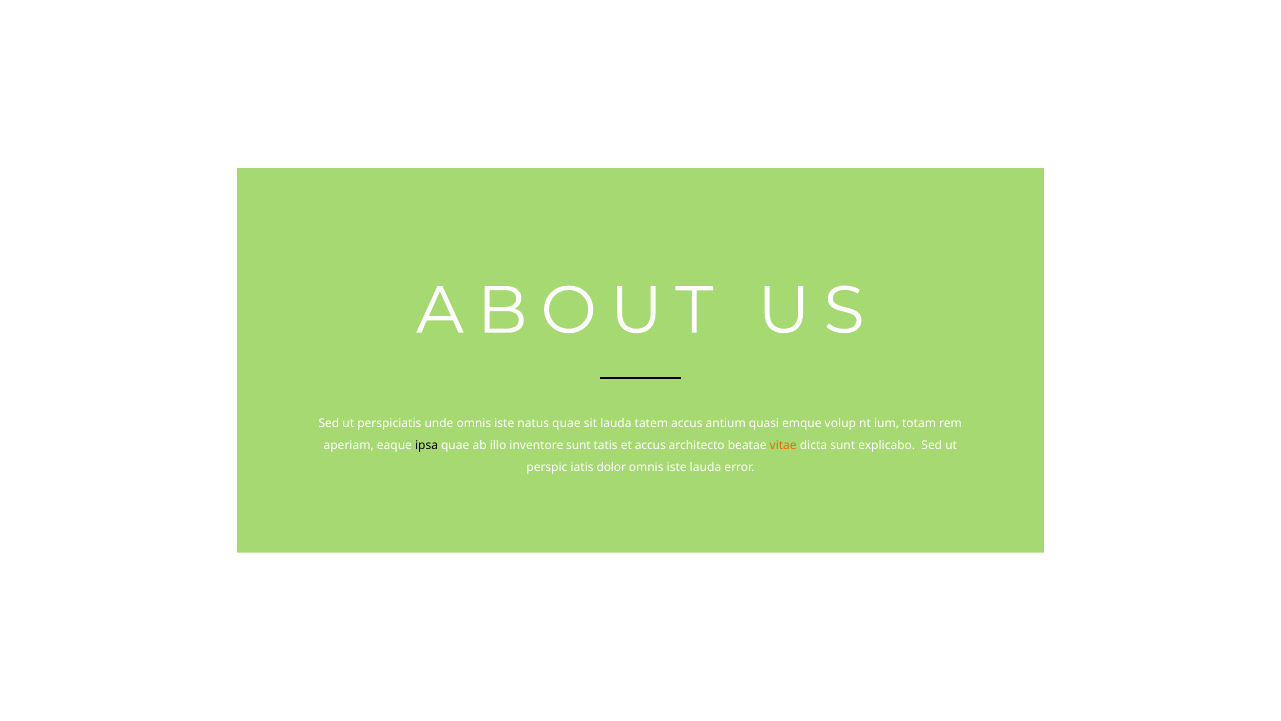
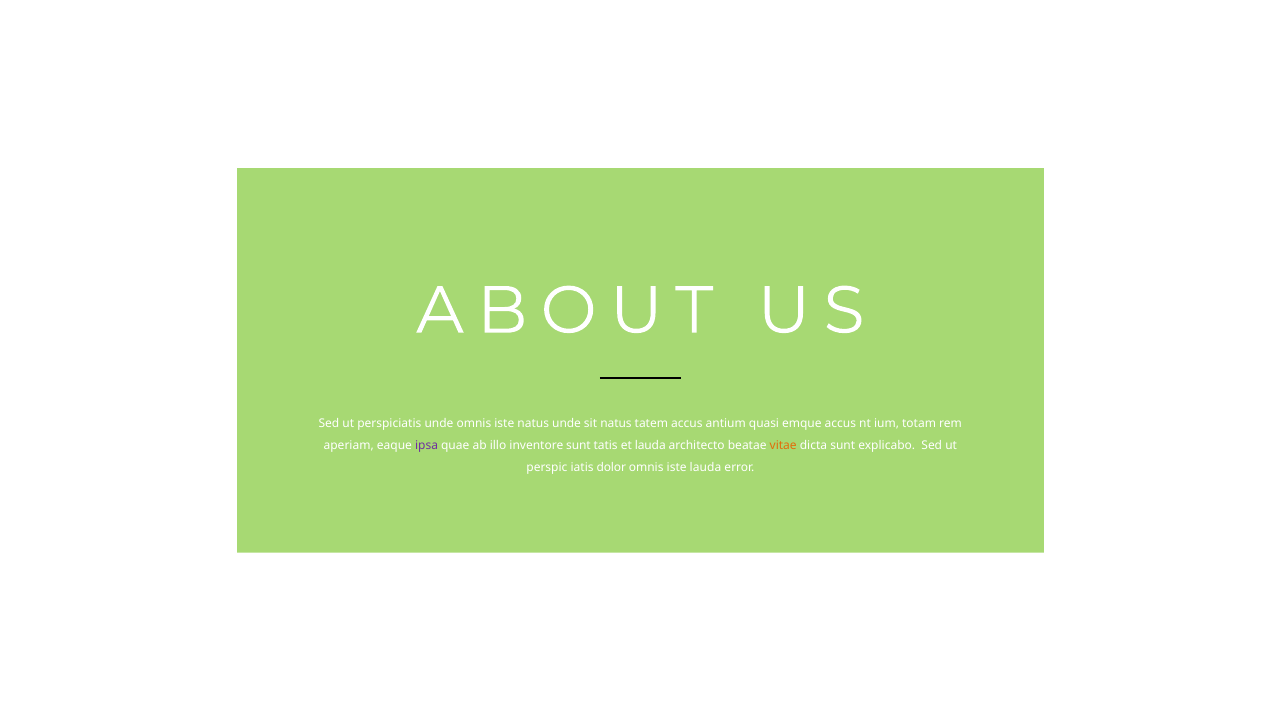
natus quae: quae -> unde (567, 424)
sit lauda: lauda -> natus (616, 424)
emque volup: volup -> accus (840, 424)
ipsa colour: black -> purple (427, 445)
et accus: accus -> lauda (650, 445)
